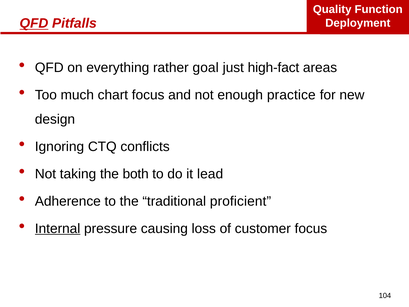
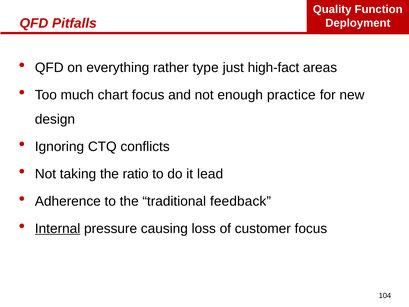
QFD underline: present -> none (34, 23)
goal: goal -> type (206, 68)
both: both -> ratio (136, 174)
proficient: proficient -> feedback (240, 201)
